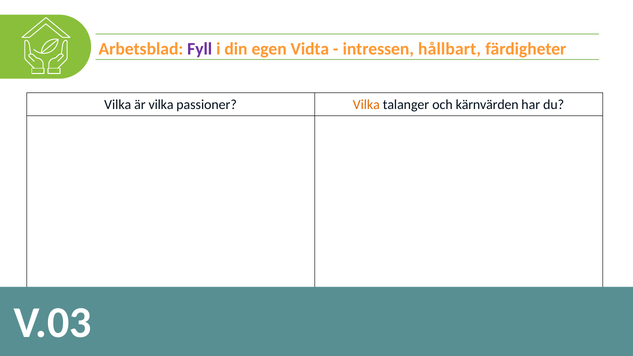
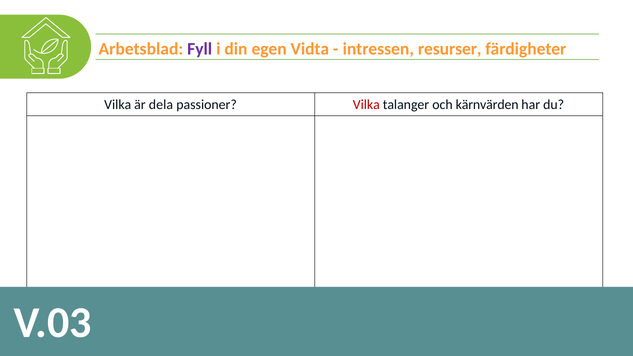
hållbart: hållbart -> resurser (450, 49)
är vilka: vilka -> dela (161, 104)
Vilka colour: orange -> red (366, 104)
